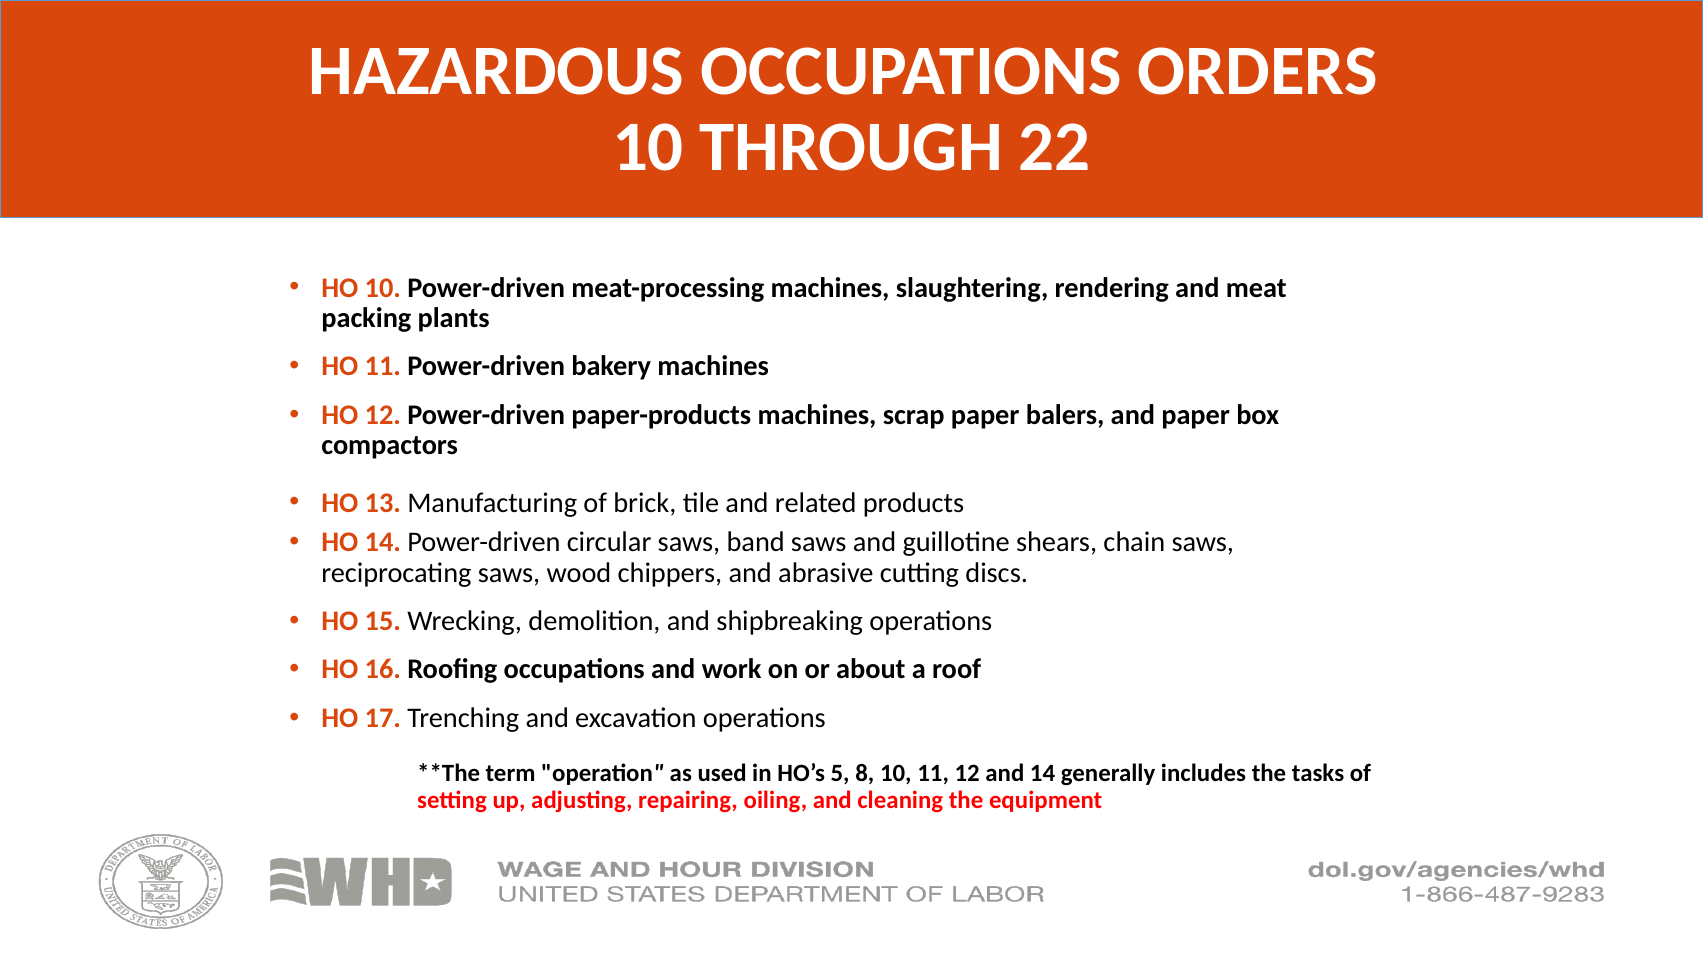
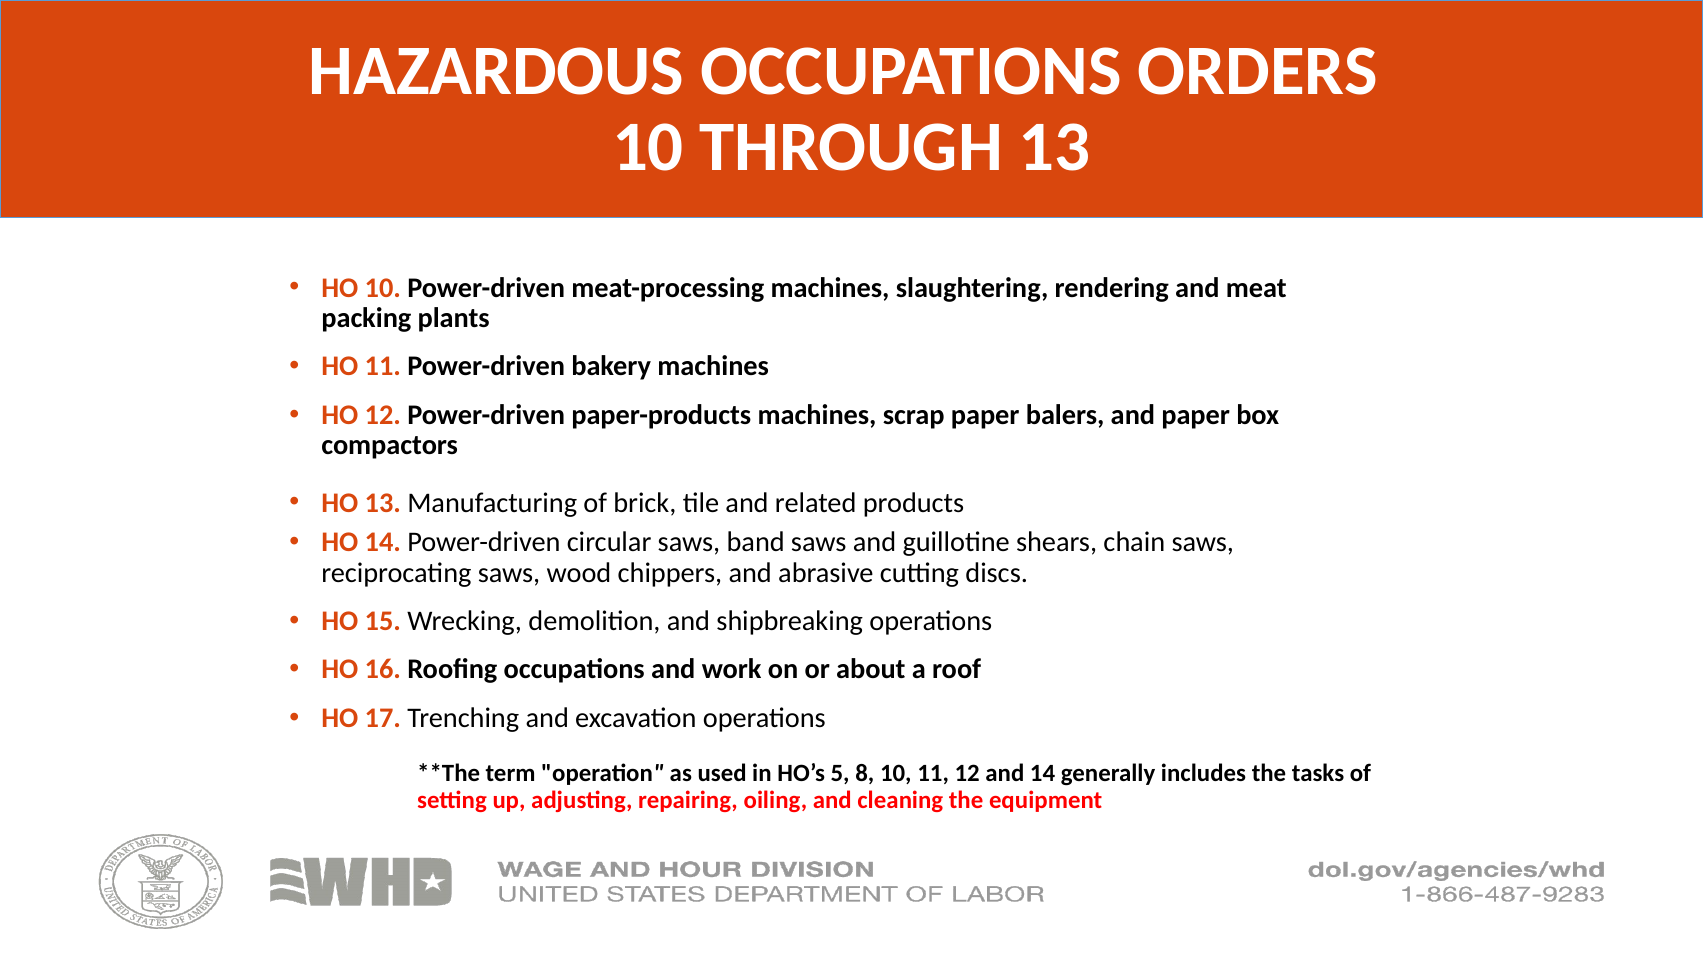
THROUGH 22: 22 -> 13 (1055, 147)
